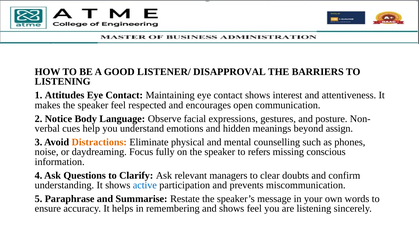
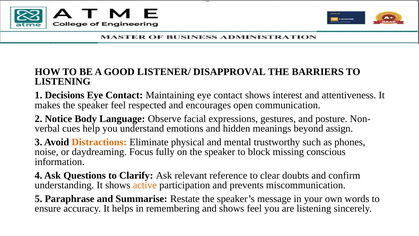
Attitudes: Attitudes -> Decisions (65, 95)
counselling: counselling -> trustworthy (277, 142)
refers: refers -> block (259, 152)
managers: managers -> reference (228, 175)
active colour: blue -> orange (145, 185)
